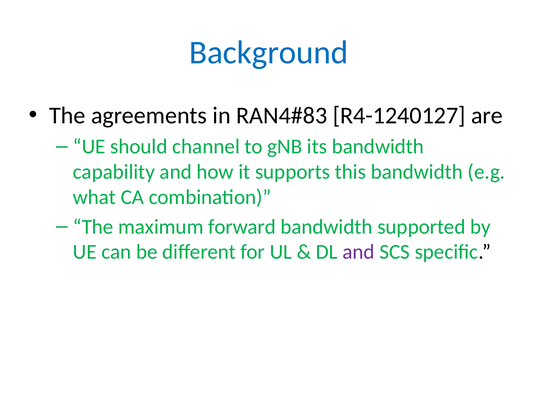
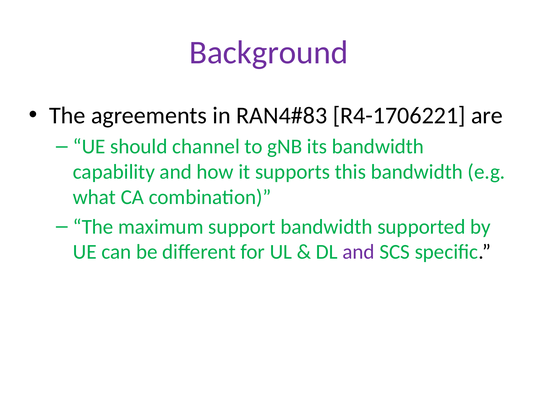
Background colour: blue -> purple (269, 52)
R4-1240127: R4-1240127 -> R4-1706221 (399, 115)
forward: forward -> support (242, 226)
